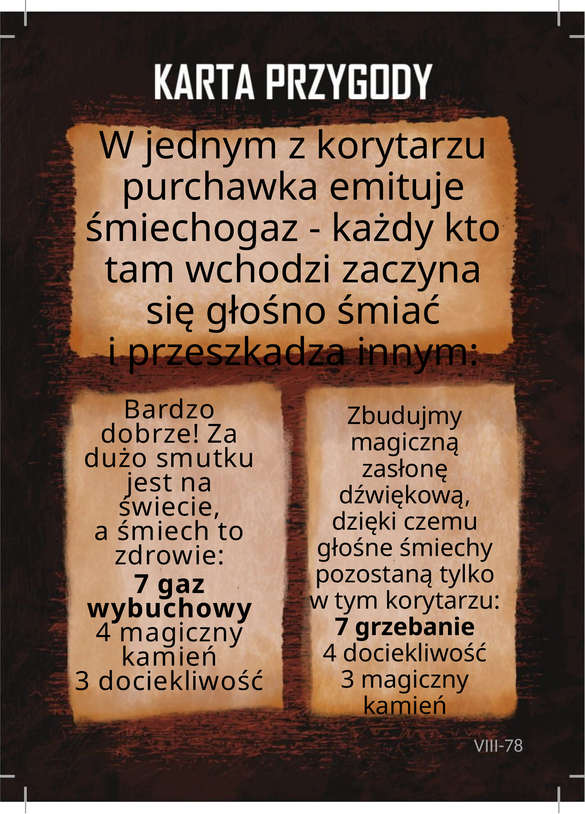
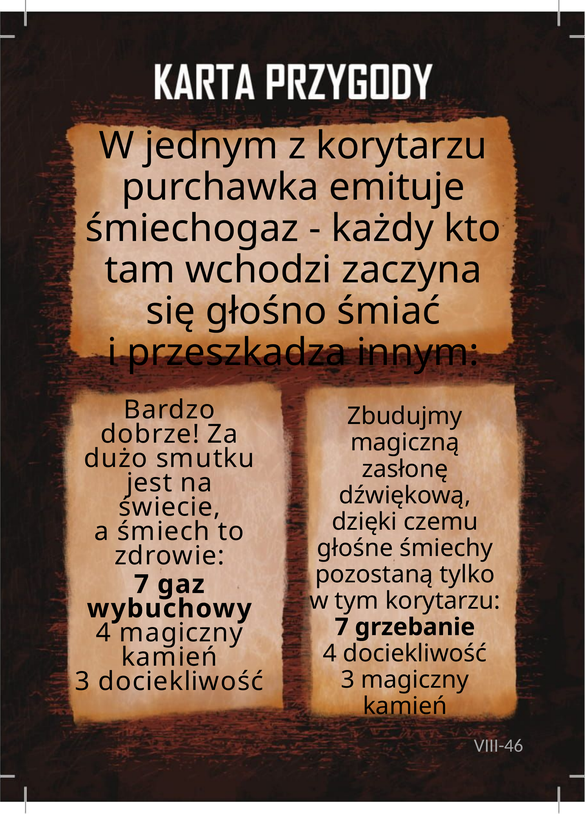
VIII-78: VIII-78 -> VIII-46 (499, 746)
